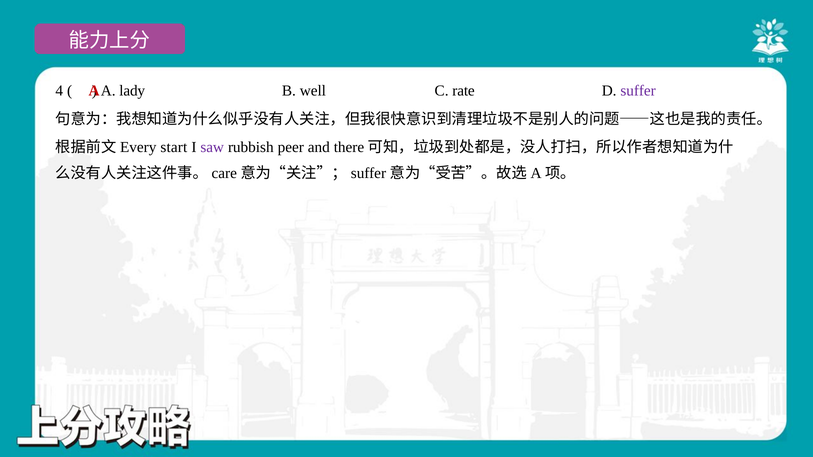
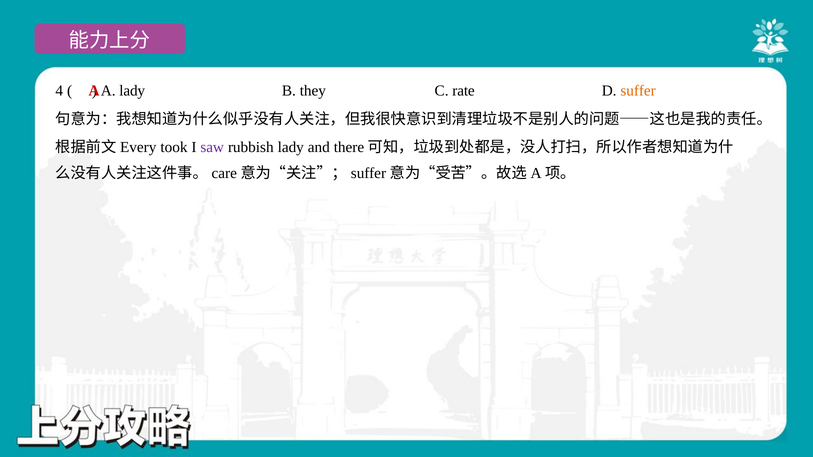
well: well -> they (313, 91)
suffer colour: purple -> orange (638, 91)
start: start -> took (174, 147)
rubbish peer: peer -> lady (291, 147)
